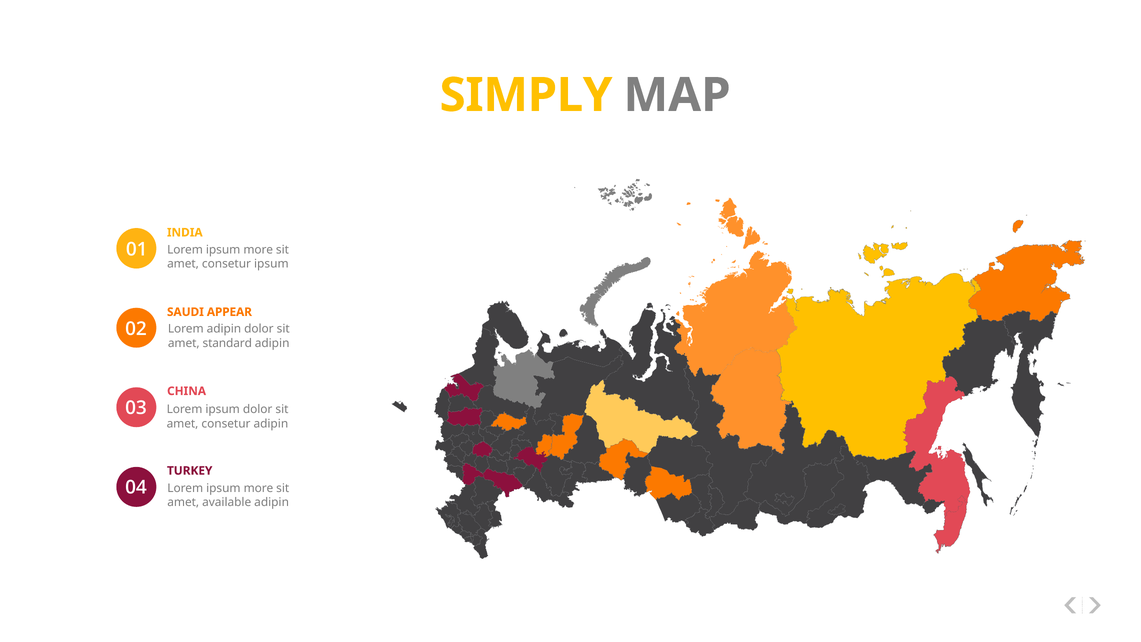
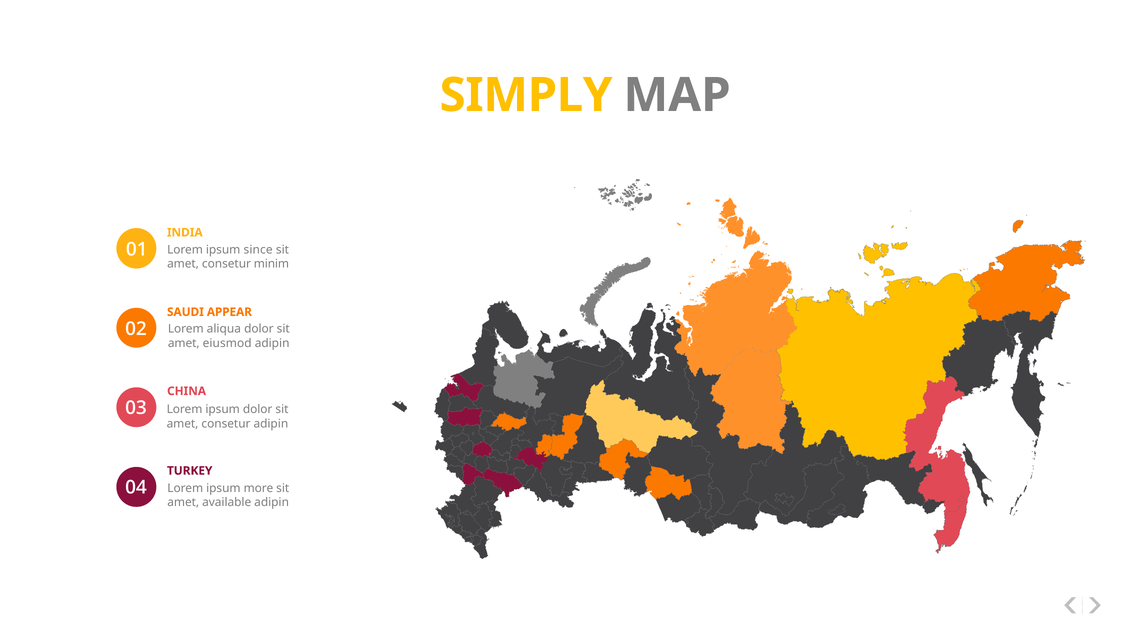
more: more -> since (258, 250)
consetur ipsum: ipsum -> minim (271, 264)
Lorem adipin: adipin -> aliqua (224, 329)
standard: standard -> eiusmod (227, 343)
